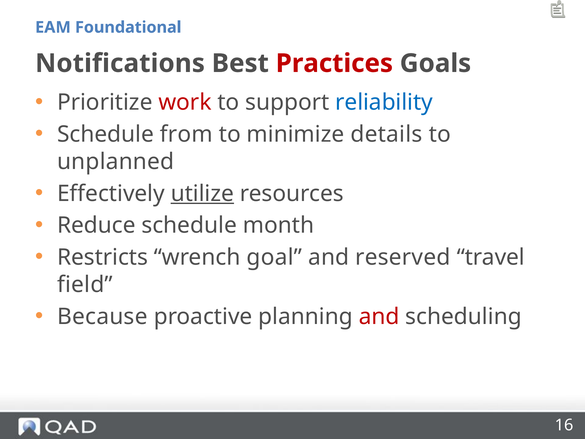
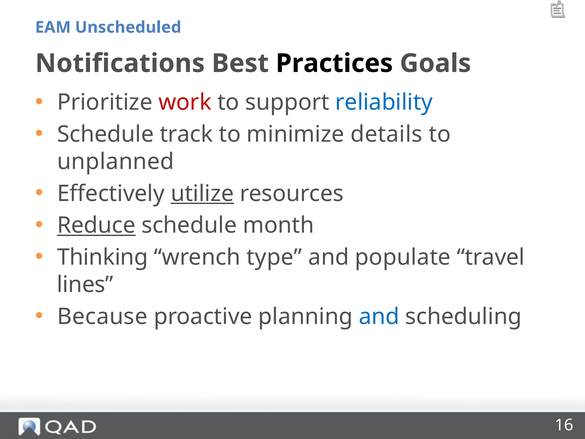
Foundational: Foundational -> Unscheduled (128, 27)
Practices colour: red -> black (334, 63)
from: from -> track (186, 134)
Reduce underline: none -> present (96, 225)
Restricts: Restricts -> Thinking (103, 257)
goal: goal -> type (274, 257)
reserved: reserved -> populate (403, 257)
field: field -> lines (85, 285)
and colour: red -> blue (379, 316)
